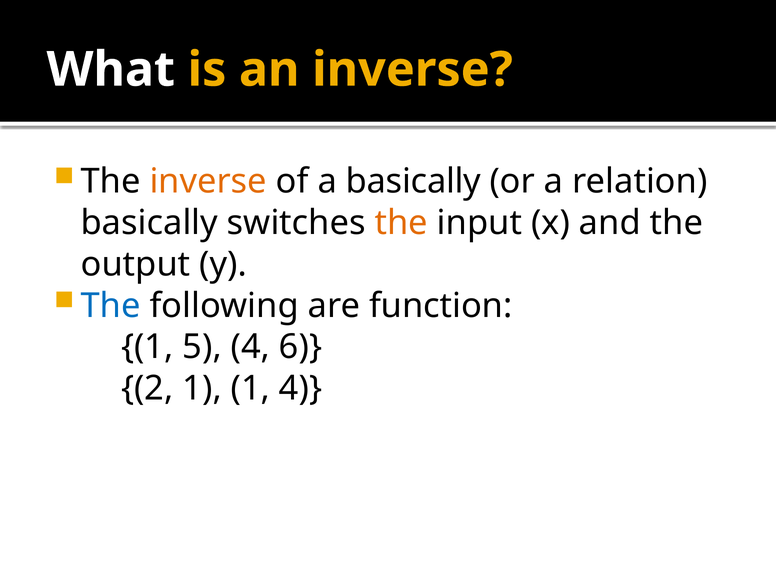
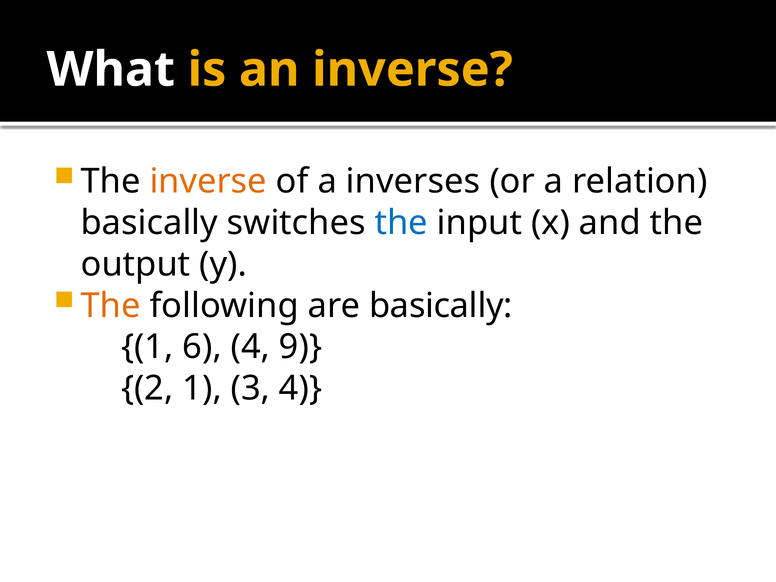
a basically: basically -> inverses (413, 182)
the colour: orange -> blue (401, 223)
The colour: blue -> orange (111, 306)
are function: function -> basically (441, 306)
5: 5 -> 6 (202, 347)
6: 6 -> 9 (301, 347)
1 1: 1 -> 3 (250, 389)
